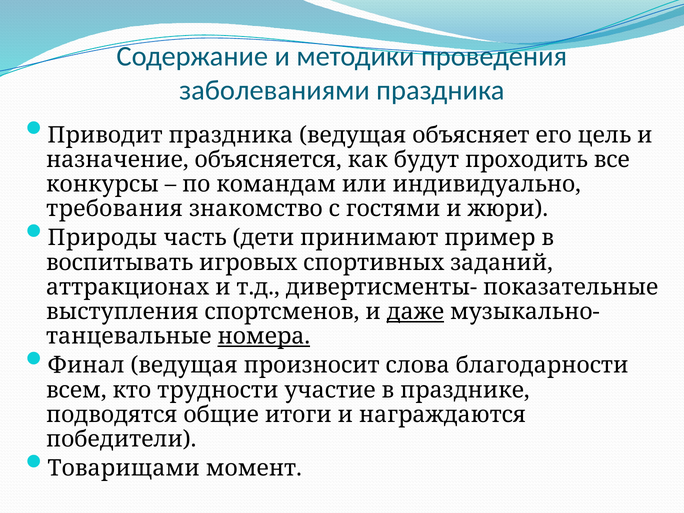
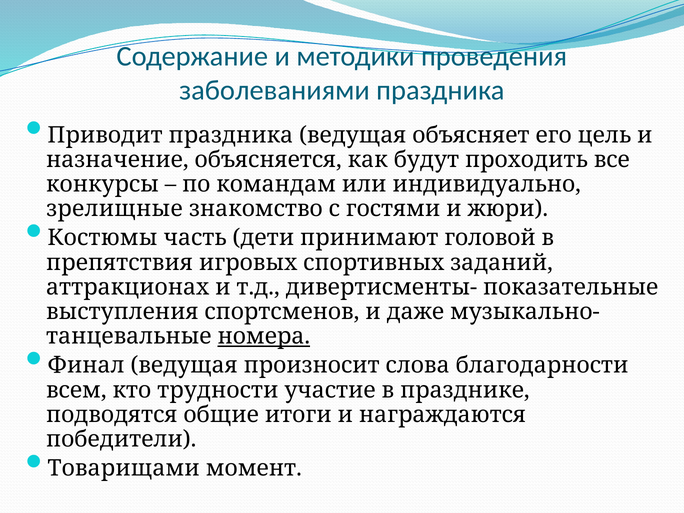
требования: требования -> зрелищные (115, 209)
Природы: Природы -> Костюмы (102, 238)
пример: пример -> головой (490, 238)
воспитывать: воспитывать -> препятствия (120, 263)
даже underline: present -> none (415, 312)
